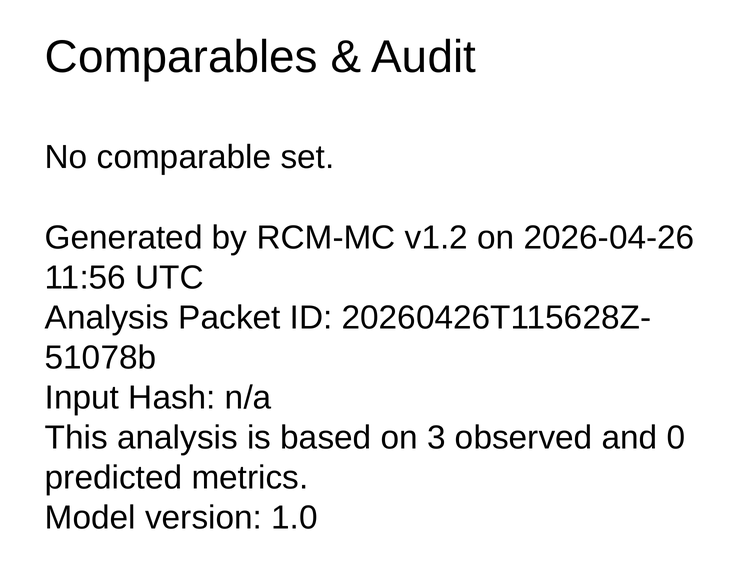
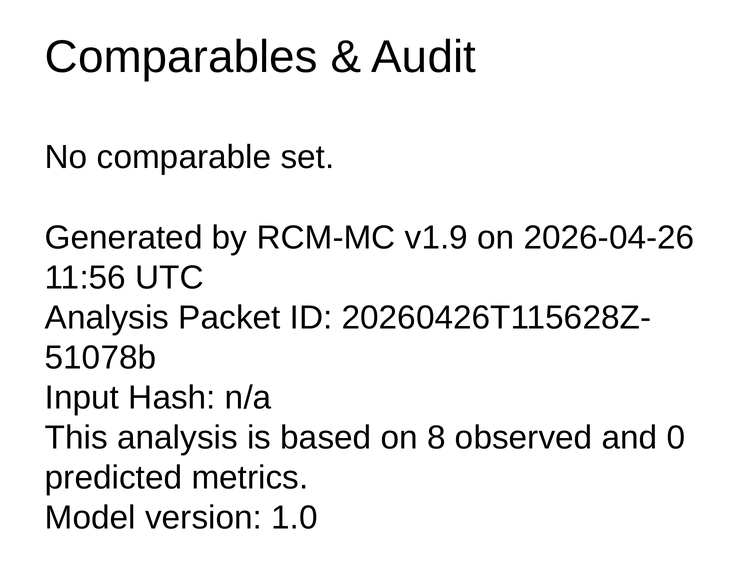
v1.2: v1.2 -> v1.9 (436, 238)
3: 3 -> 8 (436, 438)
